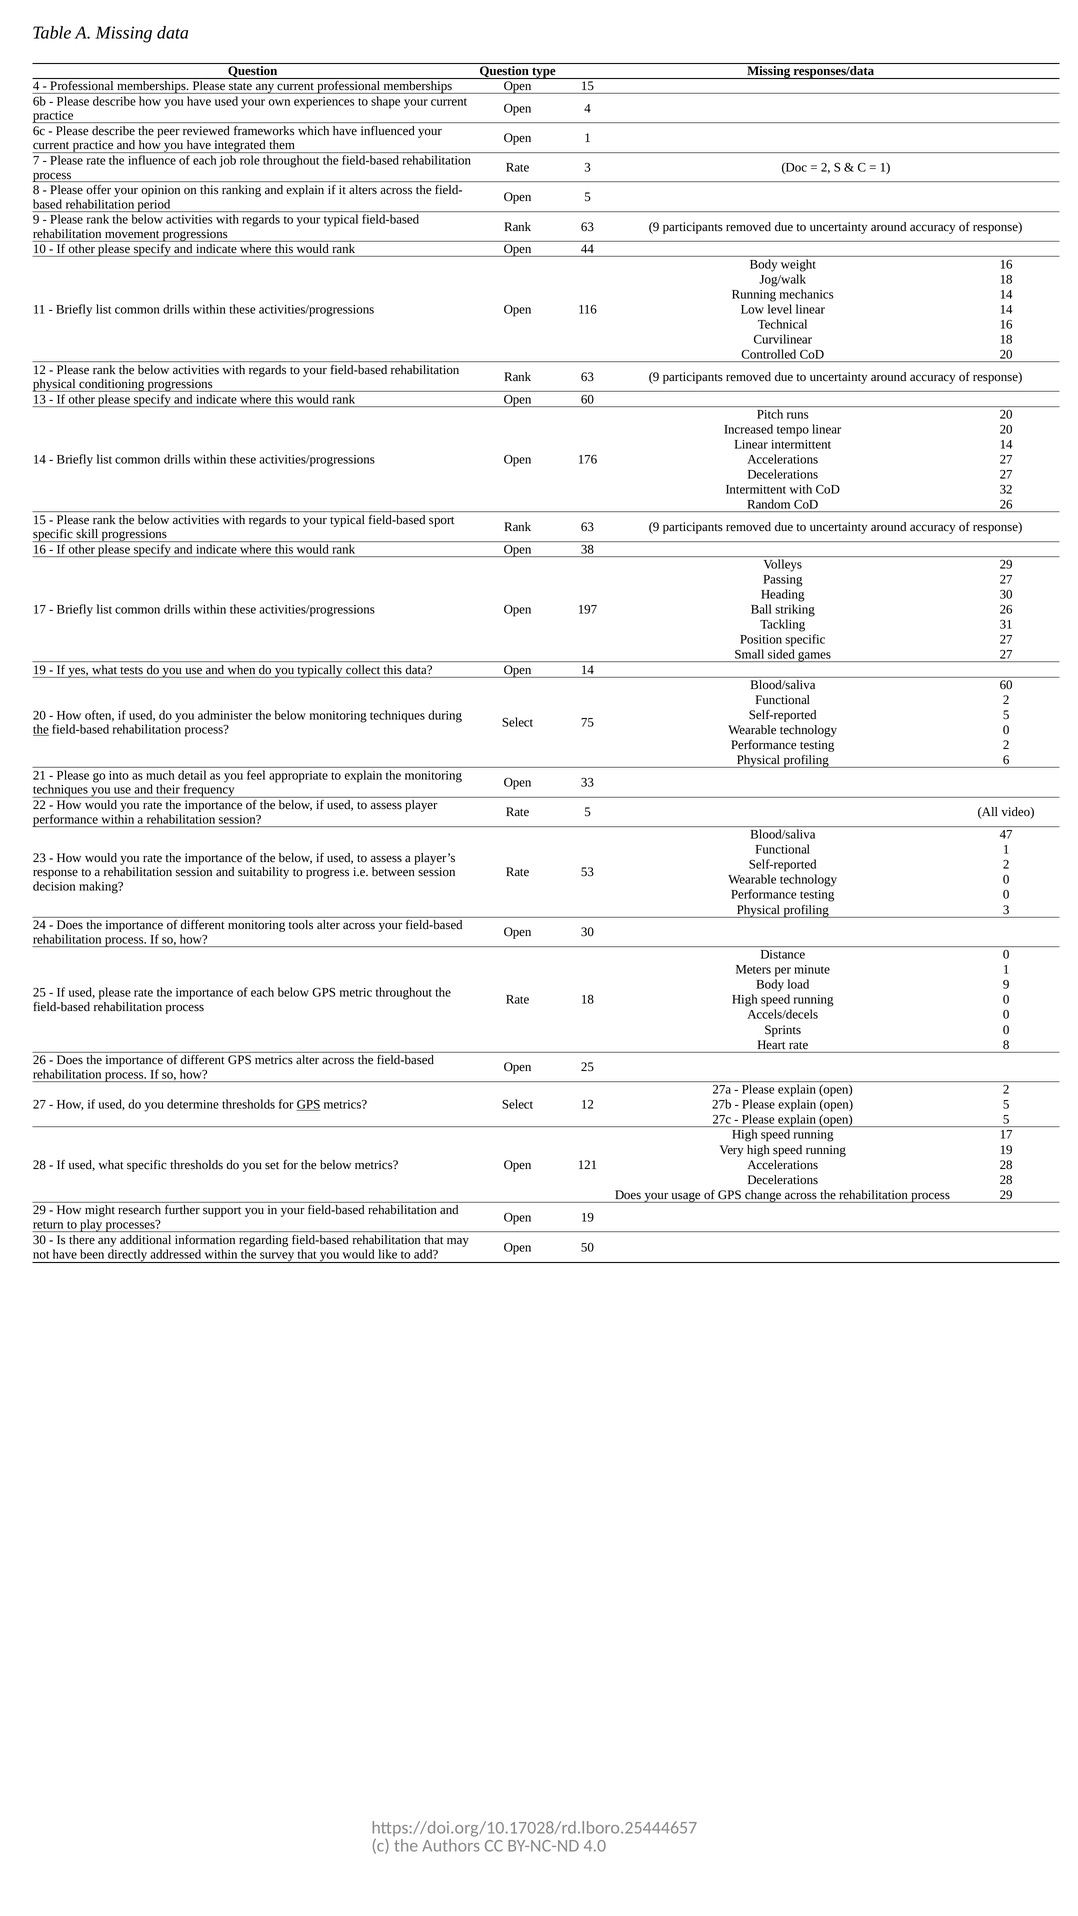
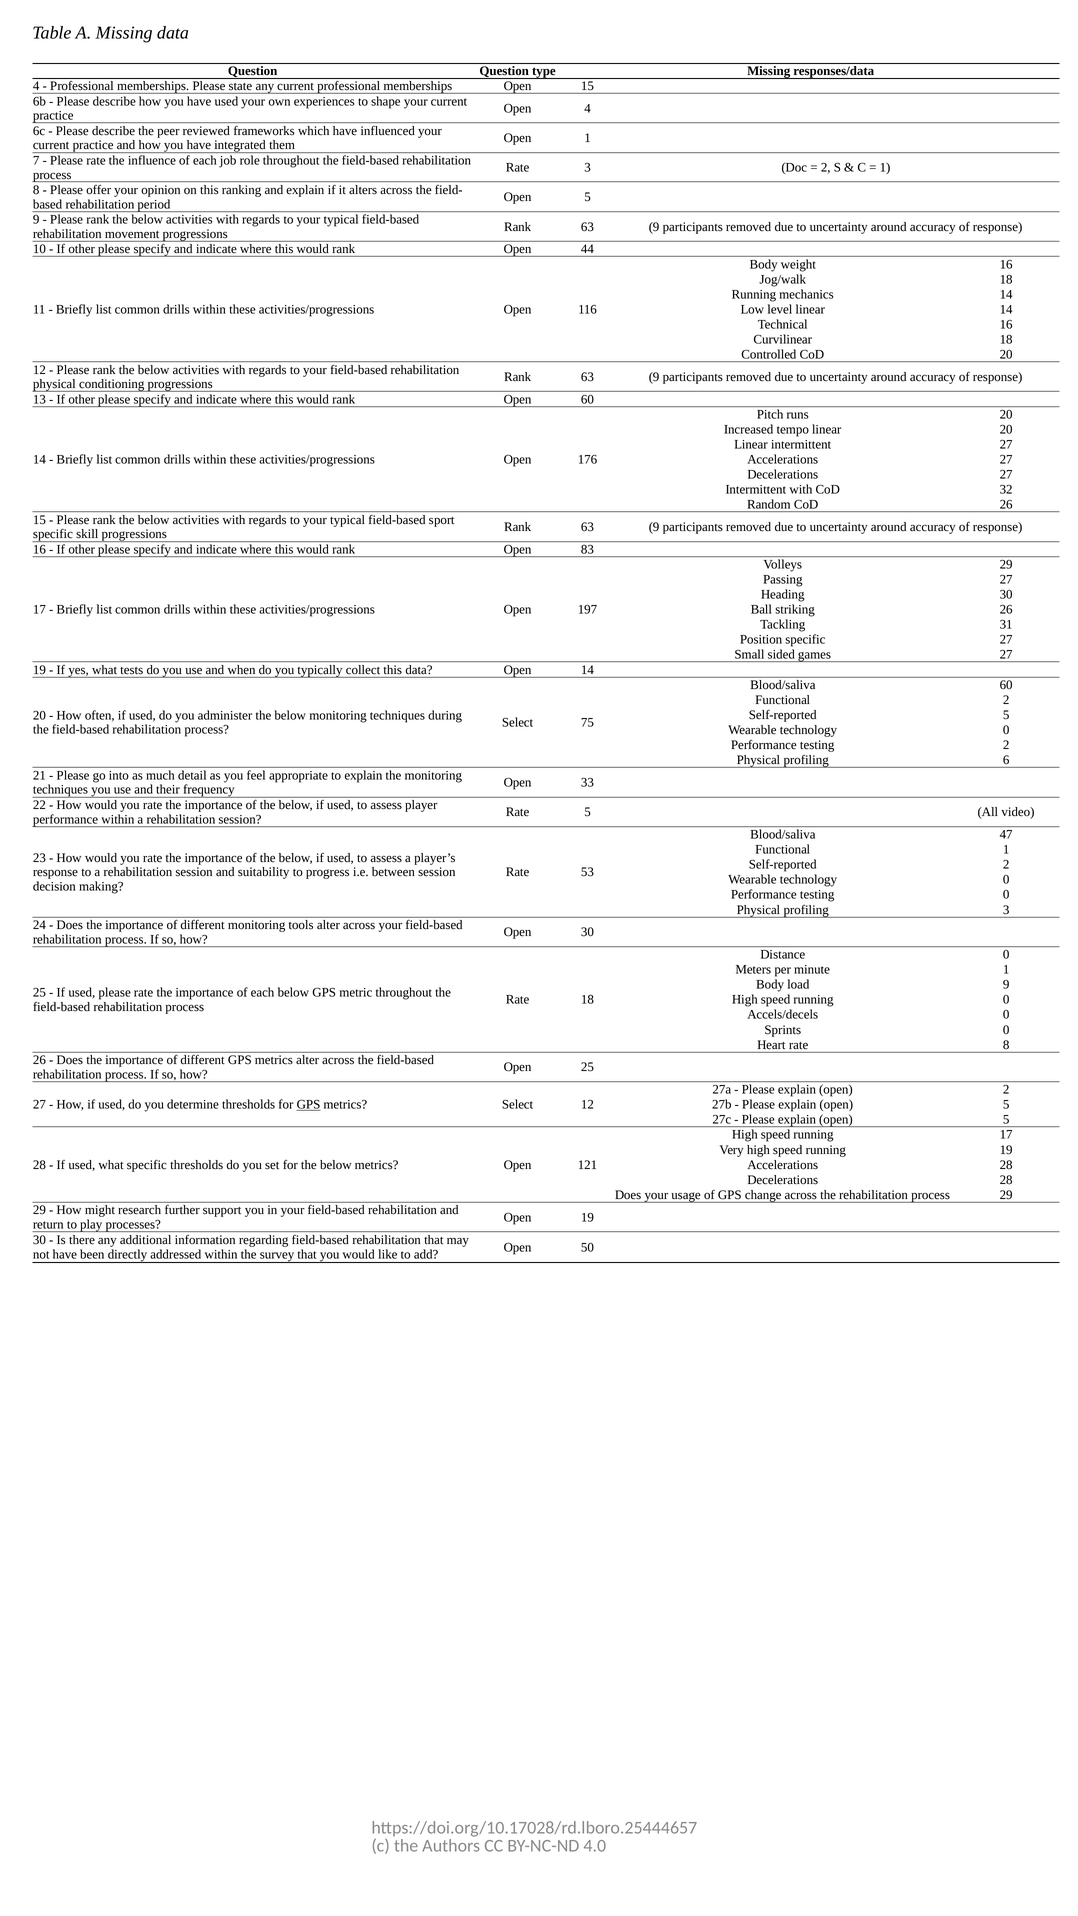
intermittent 14: 14 -> 27 (1006, 445)
38: 38 -> 83 (587, 549)
the underline: present -> none (41, 730)
